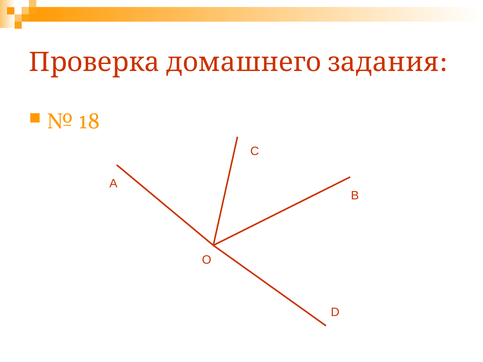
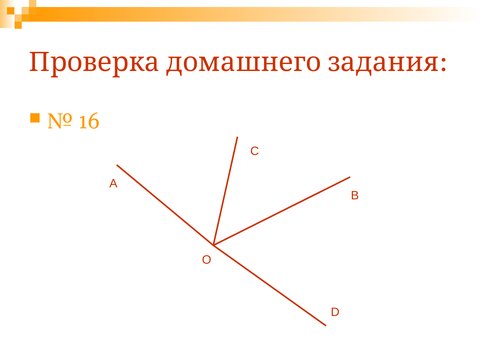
18: 18 -> 16 (89, 121)
